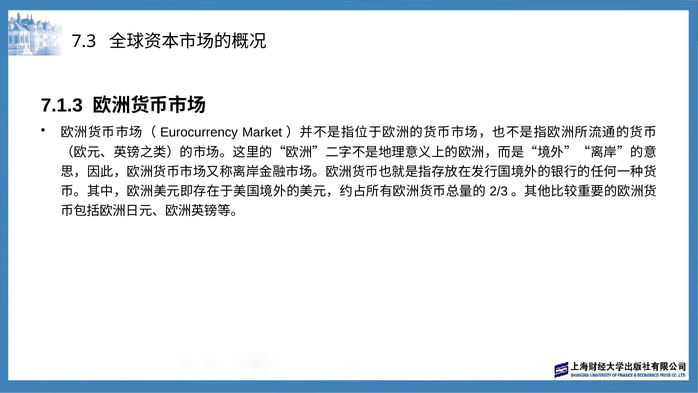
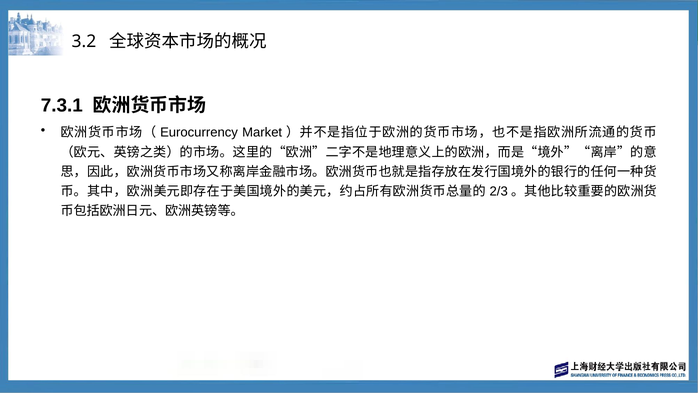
7.3: 7.3 -> 3.2 (84, 42)
7.1.3: 7.1.3 -> 7.3.1 (62, 105)
